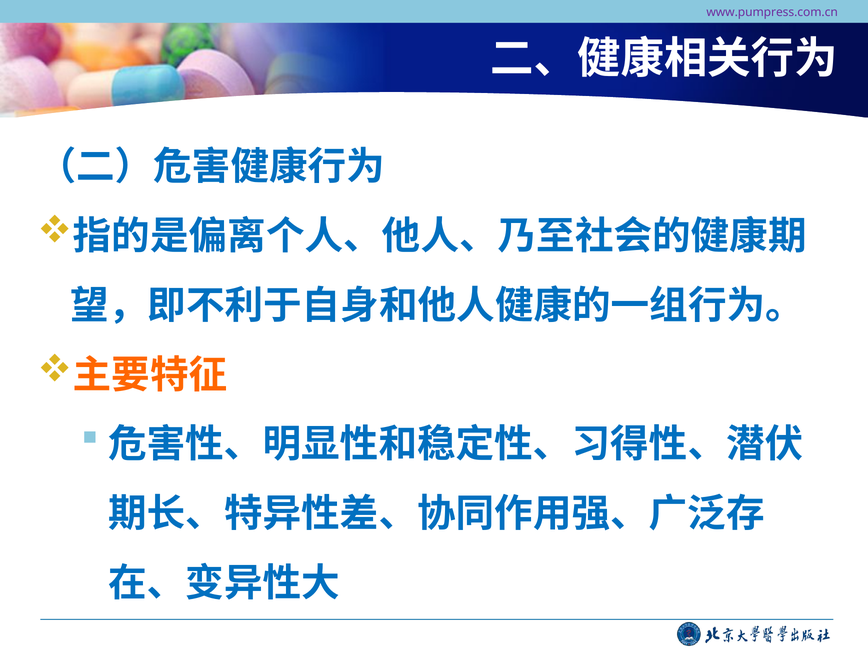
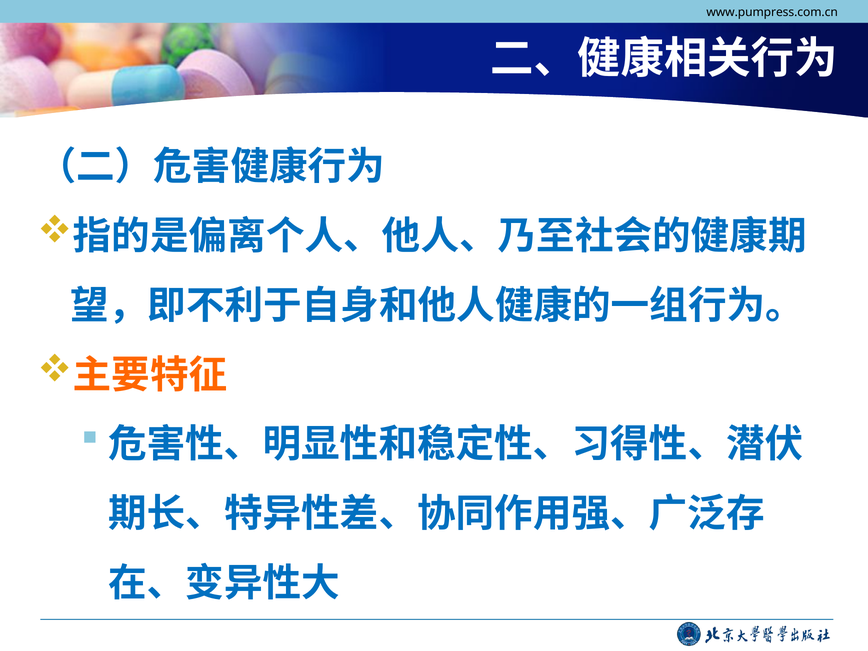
www.pumpress.com.cn colour: purple -> black (772, 12)
